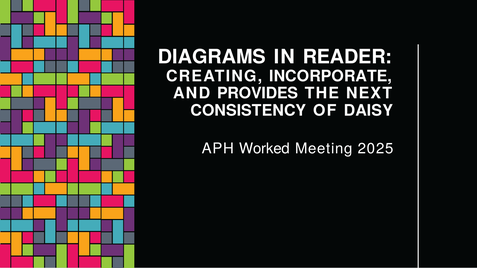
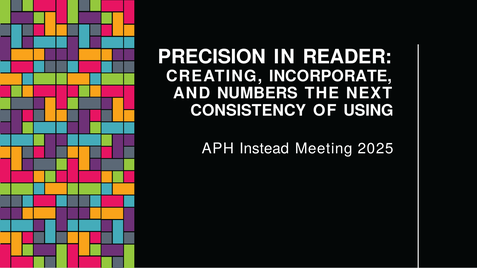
DIAGRAMS: DIAGRAMS -> PRECISION (212, 57)
PROVIDES: PROVIDES -> NUMBERS (257, 93)
DAISY: DAISY -> USING (368, 111)
Worked: Worked -> Instead (264, 149)
